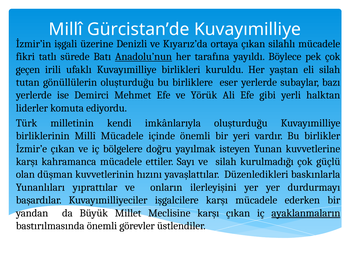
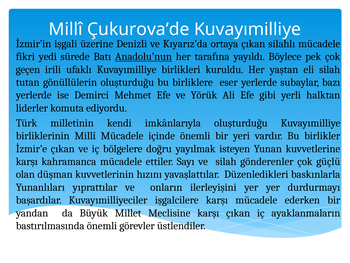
Gürcistan’de: Gürcistan’de -> Çukurova’de (138, 29)
tatlı: tatlı -> yedi (48, 57)
kurulmadığı: kurulmadığı -> gönderenler (267, 161)
ayaklanmaların underline: present -> none (306, 213)
